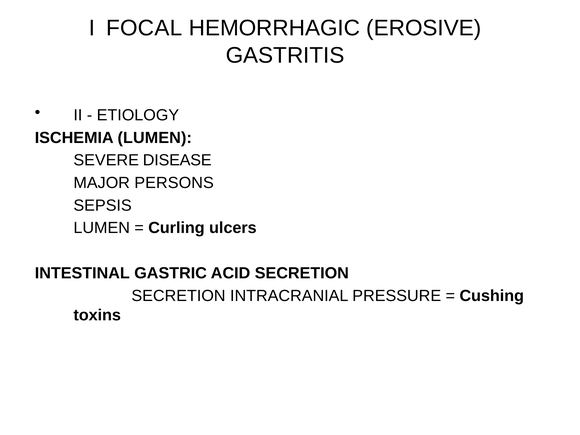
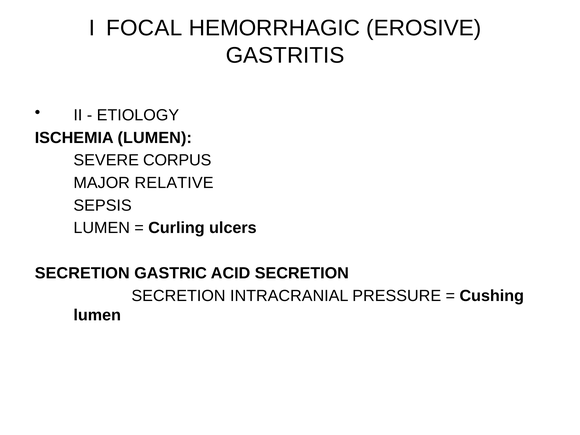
DISEASE: DISEASE -> CORPUS (177, 160)
PERSONS: PERSONS -> RELATIVE (174, 183)
INTESTINAL: INTESTINAL -> SECRETION (82, 273)
toxins: toxins -> lumen (97, 315)
